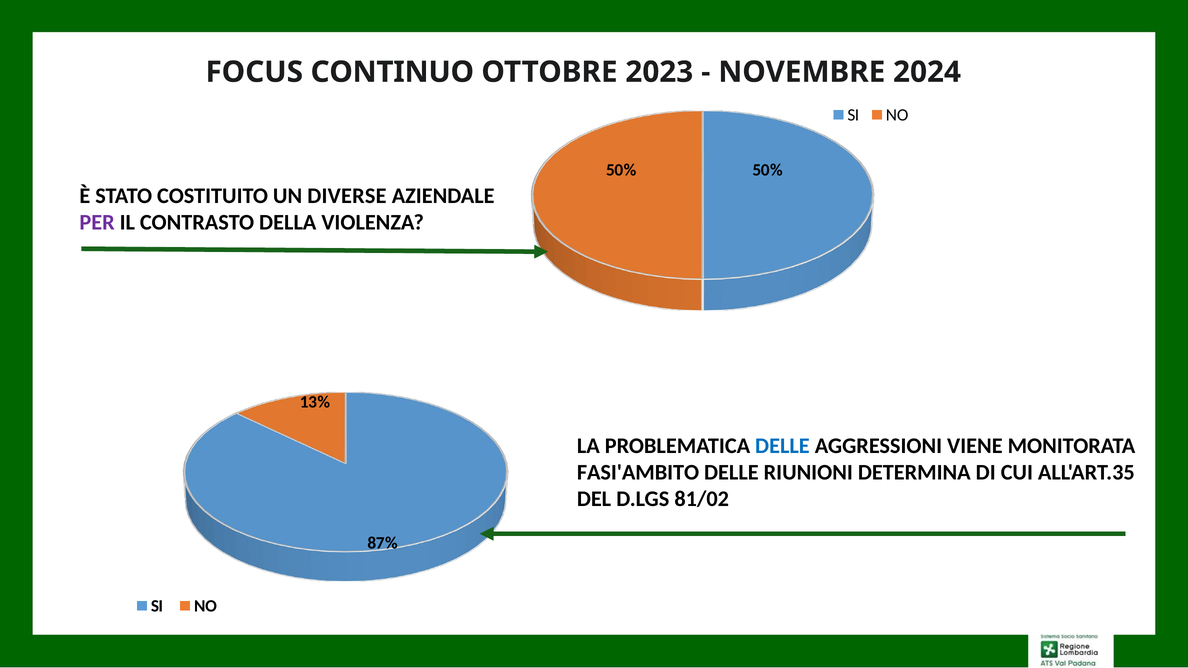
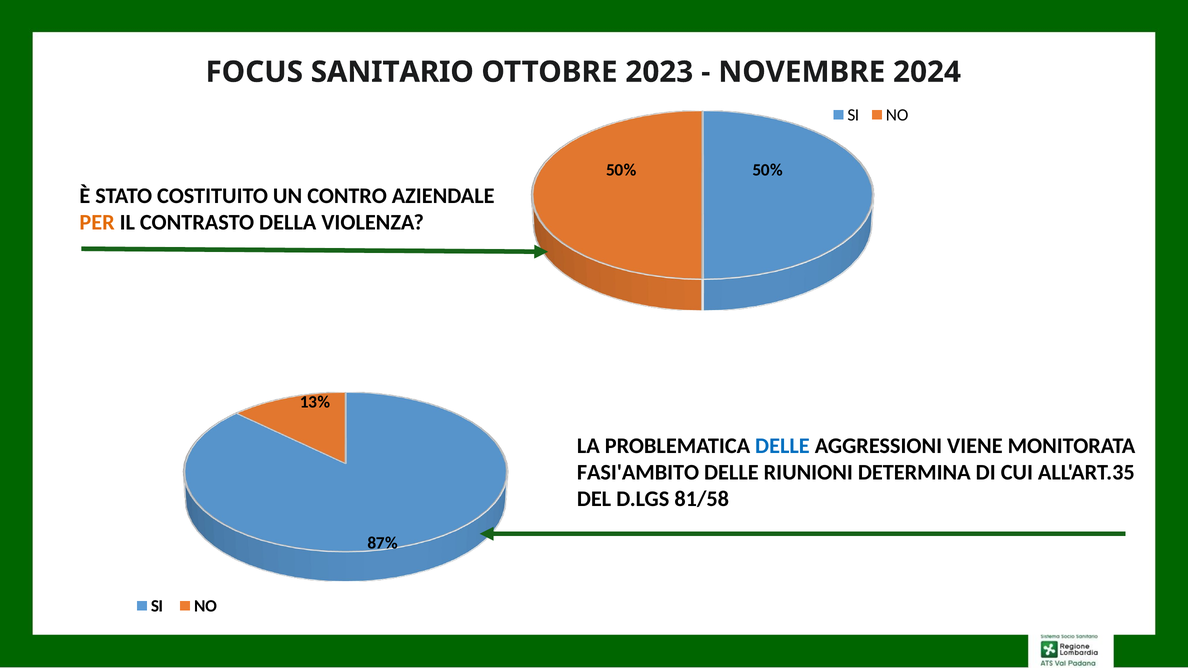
CONTINUO: CONTINUO -> SANITARIO (392, 72)
DIVERSE: DIVERSE -> CONTRO (347, 196)
PER colour: purple -> orange (97, 223)
81/02: 81/02 -> 81/58 (702, 499)
